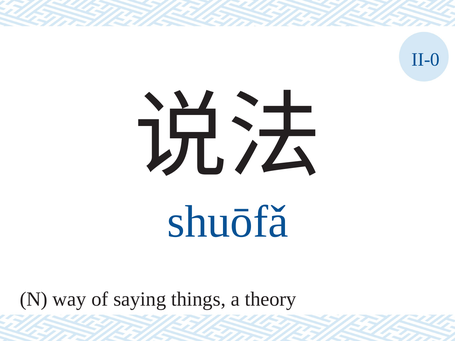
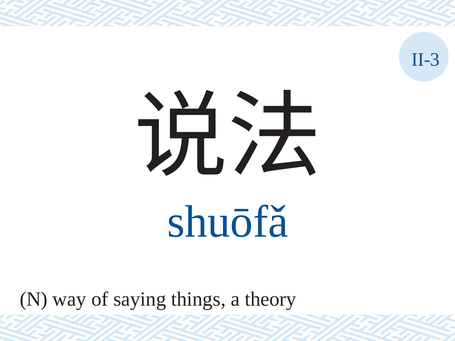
II-0: II-0 -> II-3 (426, 60)
